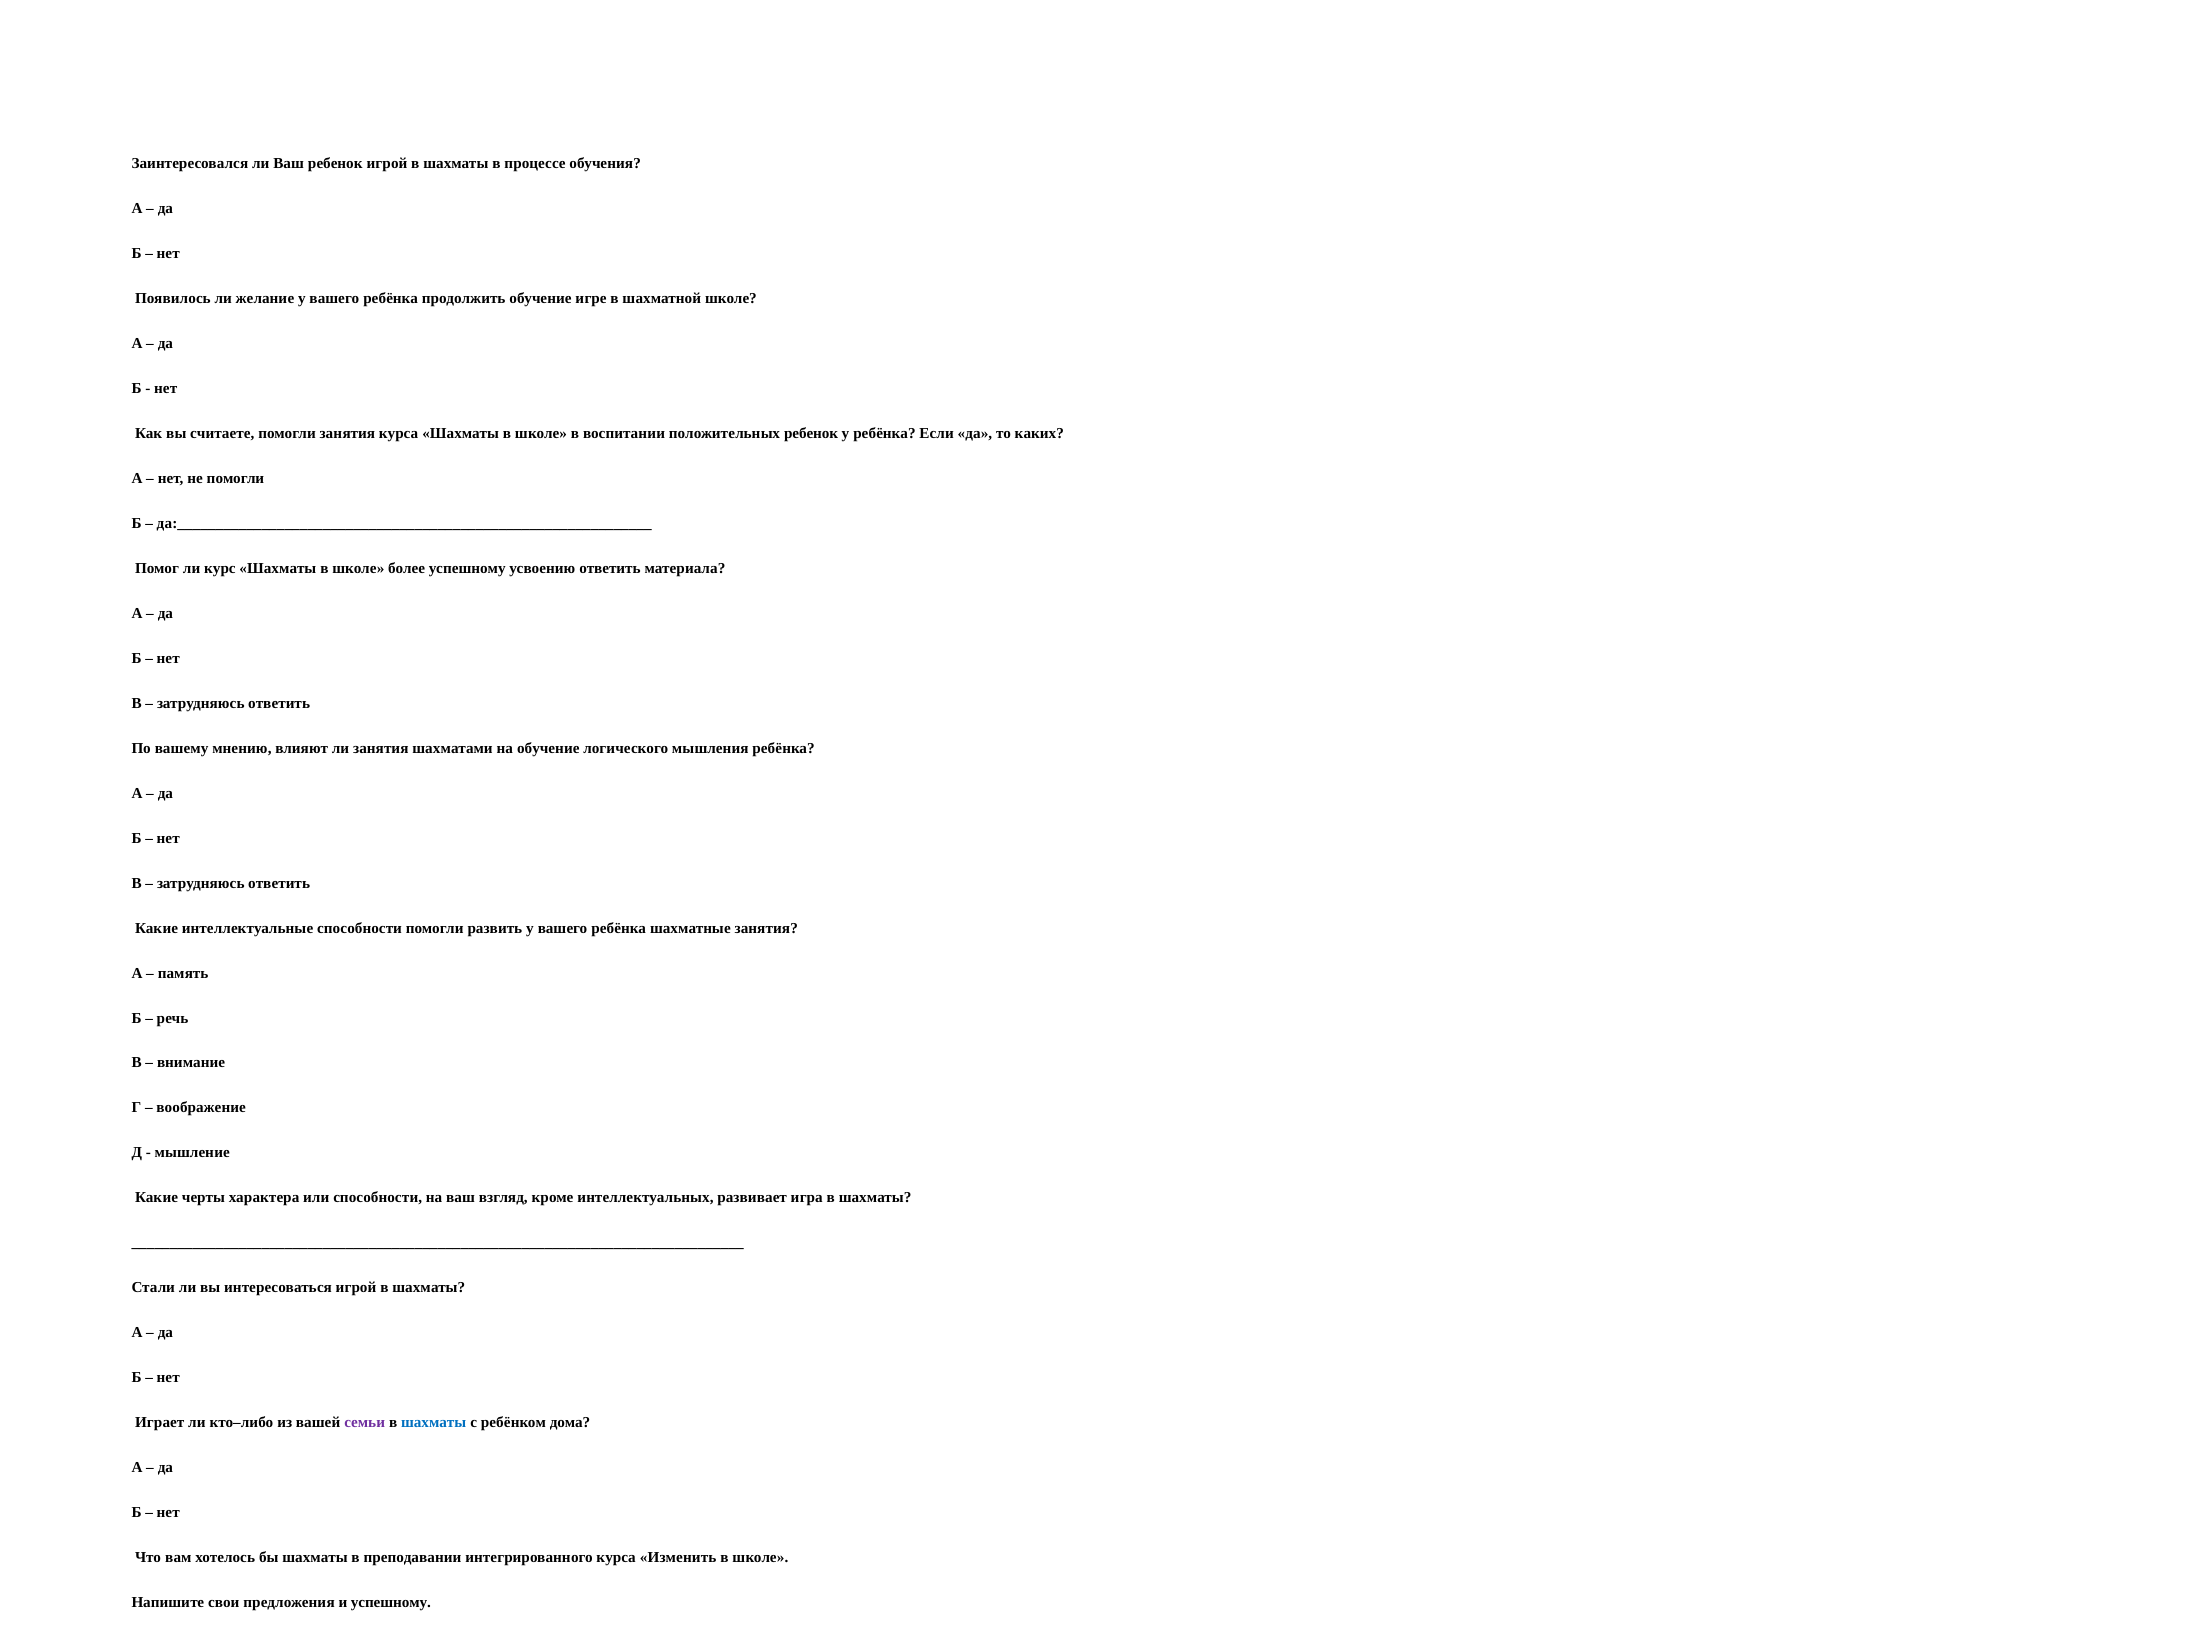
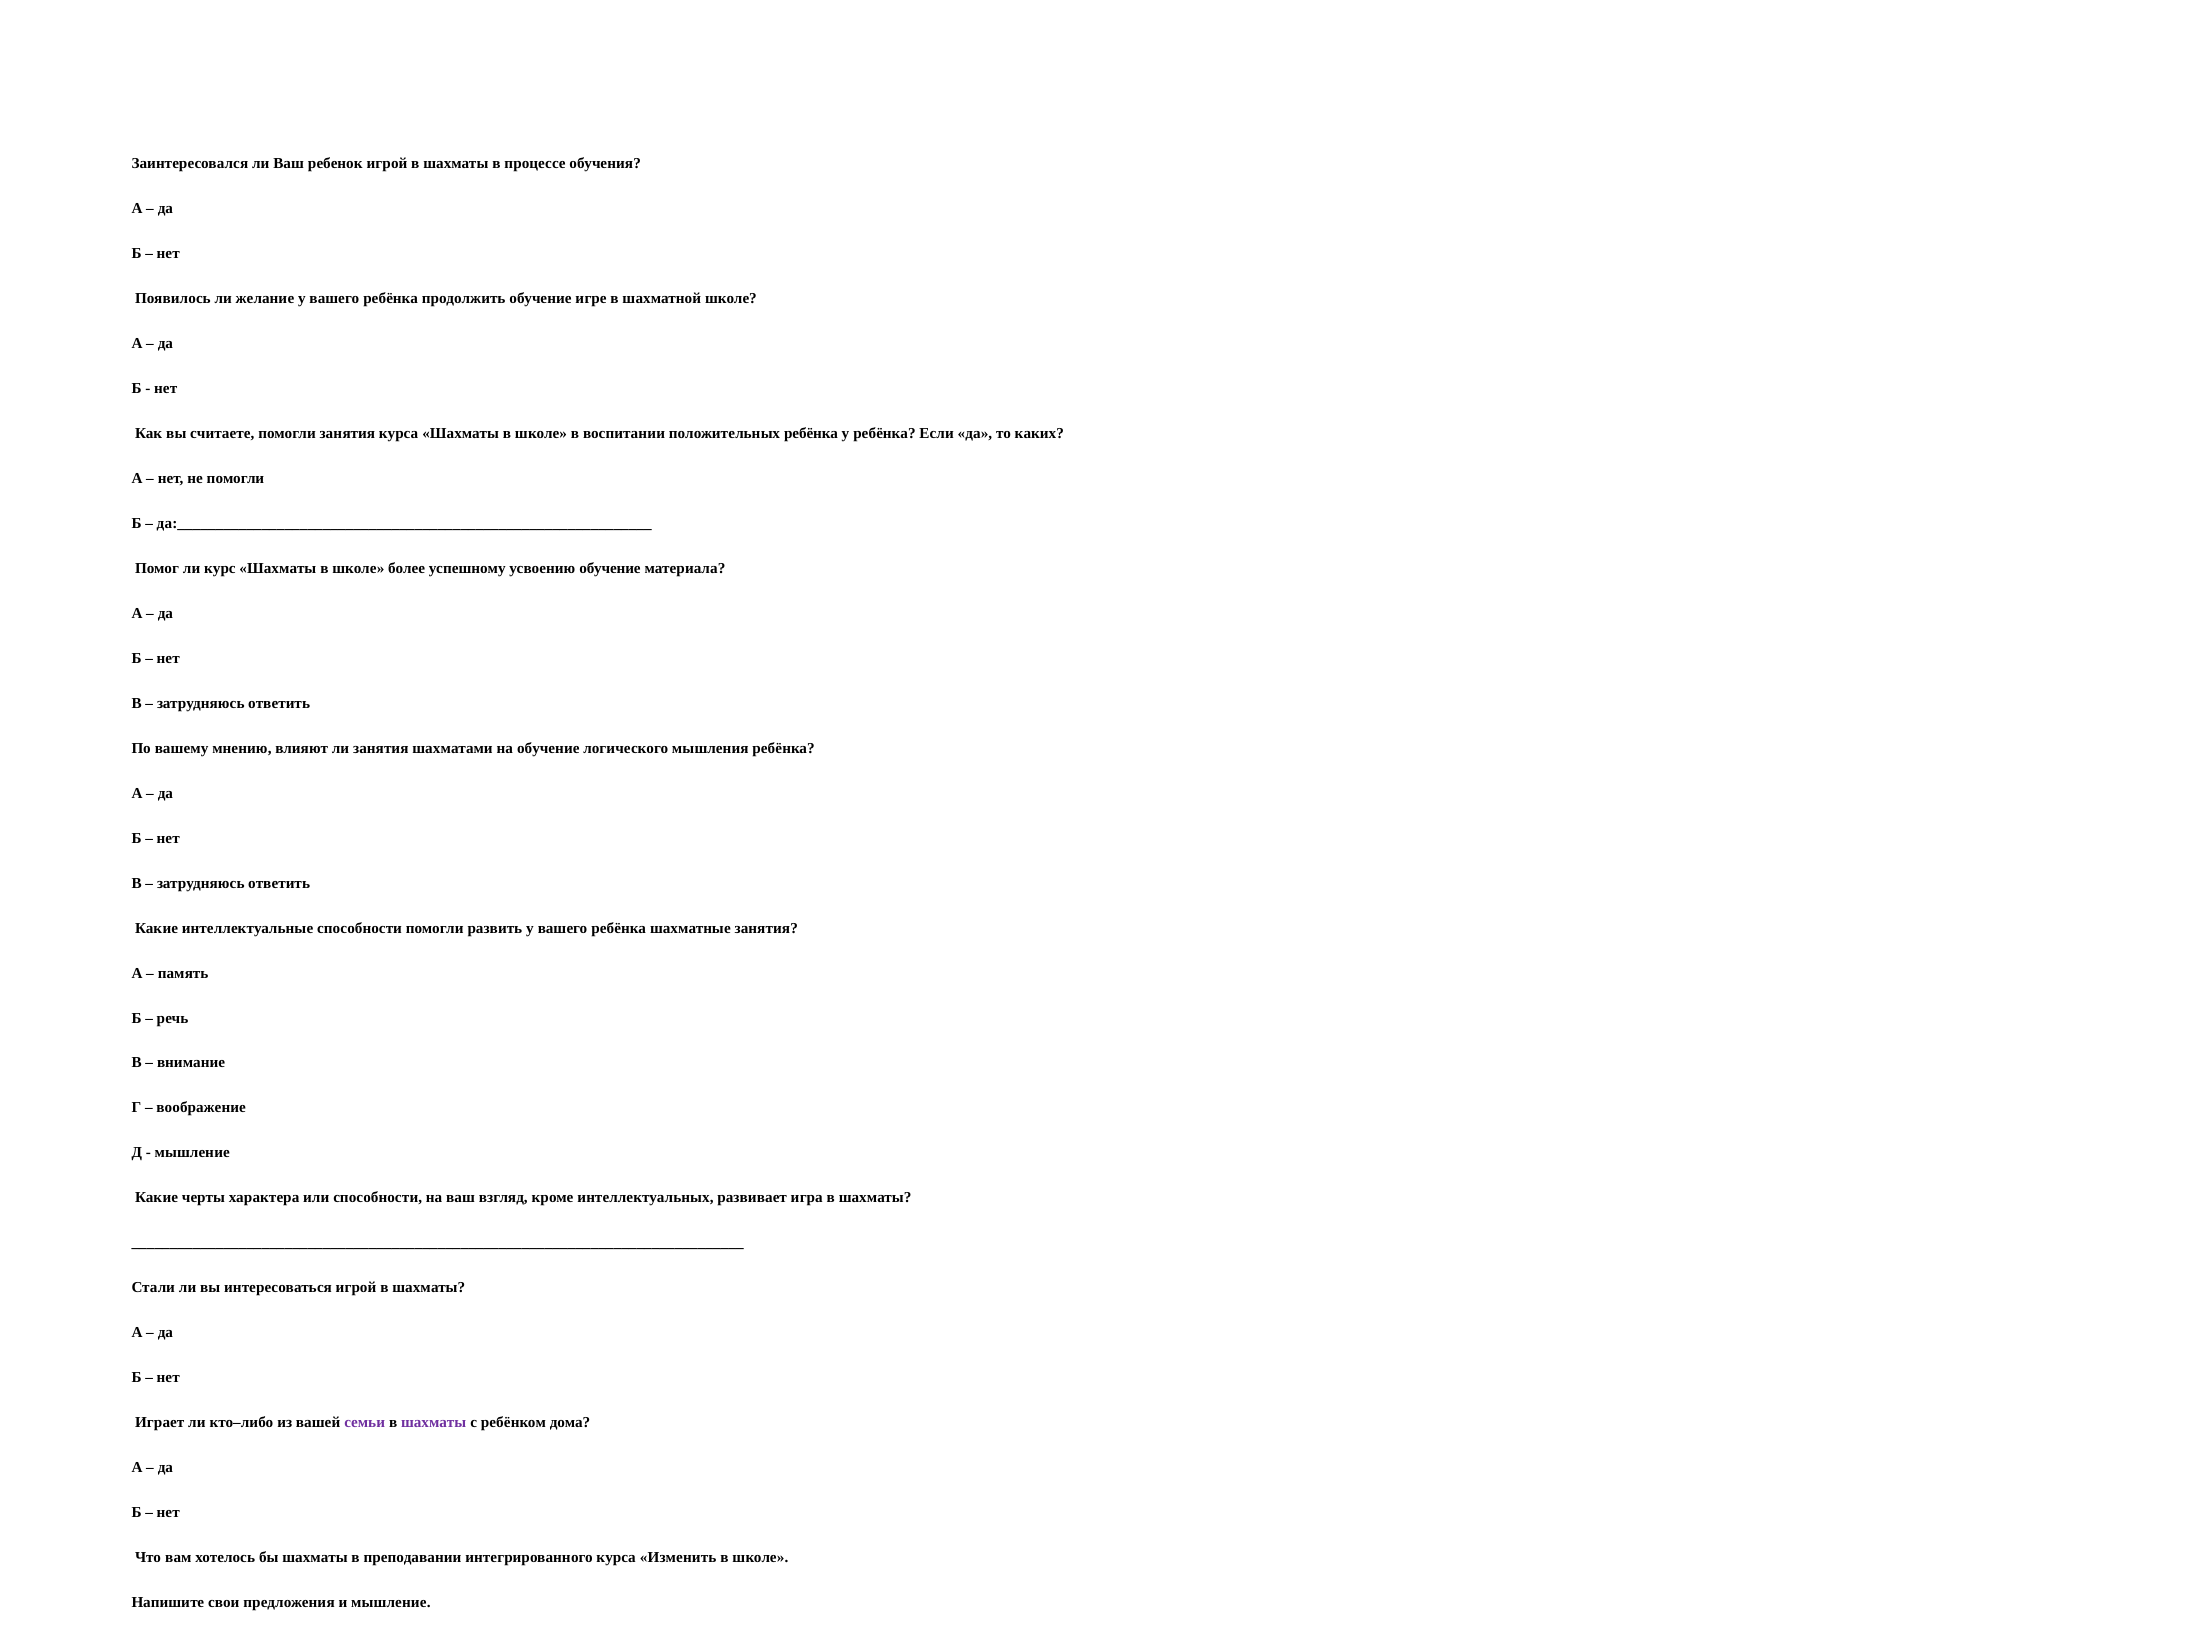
положительных ребенок: ребенок -> ребёнка (811, 433)
усвоению ответить: ответить -> обучение (610, 568)
шахматы colour: blue -> purple (434, 1423)
и успешному: успешному -> мышление (391, 1603)
